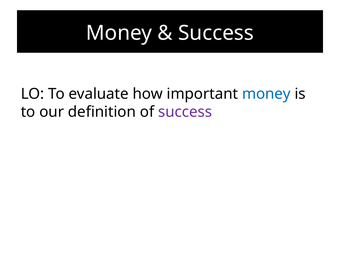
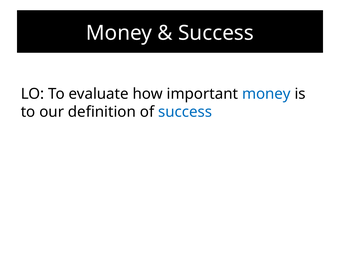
success colour: purple -> blue (185, 112)
